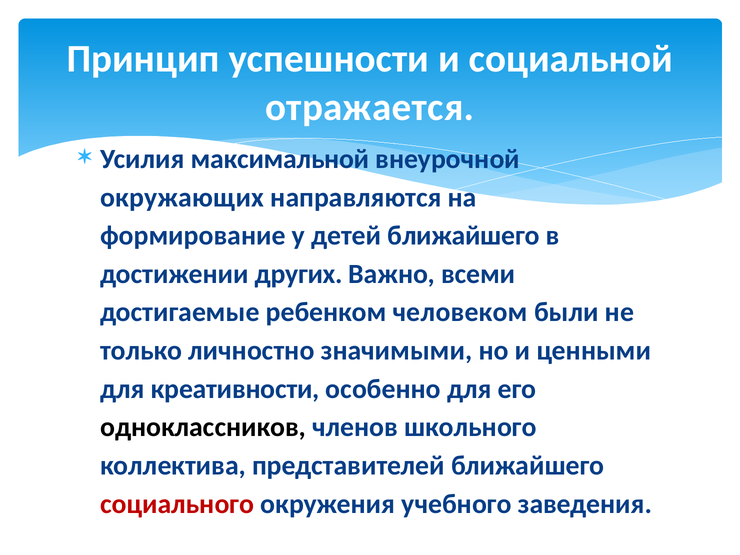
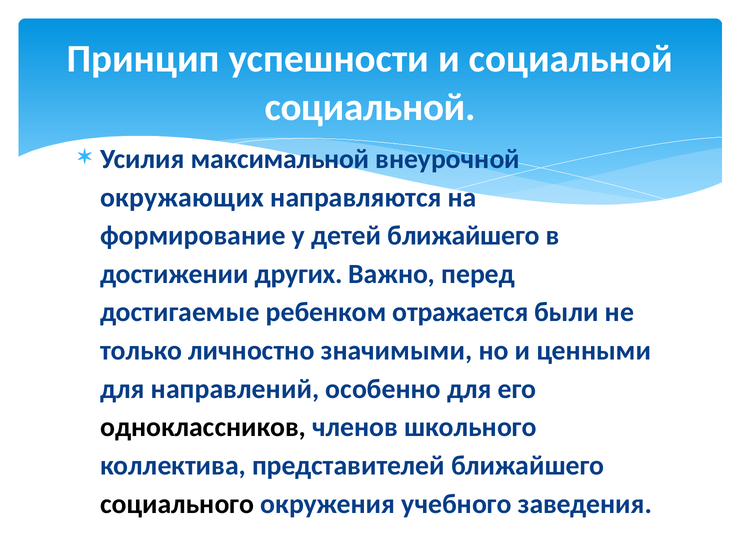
отражается: отражается -> социальной (370, 107)
всеми: всеми -> перед (478, 274)
человеком: человеком -> отражается (460, 312)
креативности: креативности -> направлений (235, 389)
социального colour: red -> black (177, 504)
